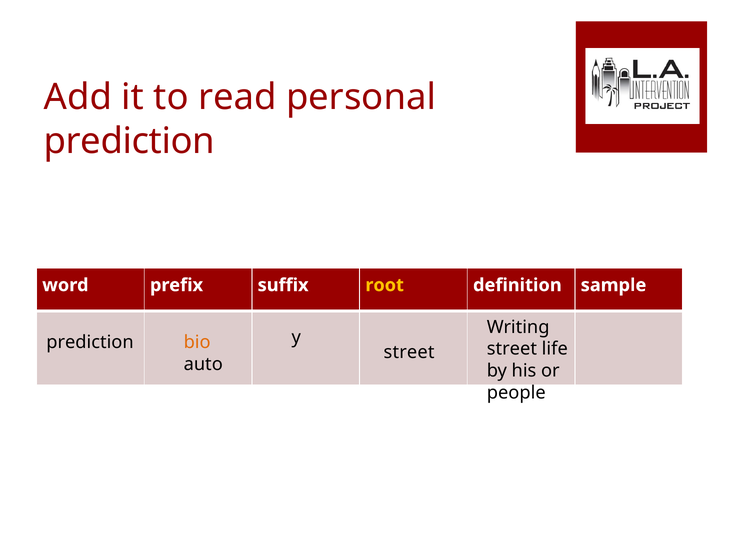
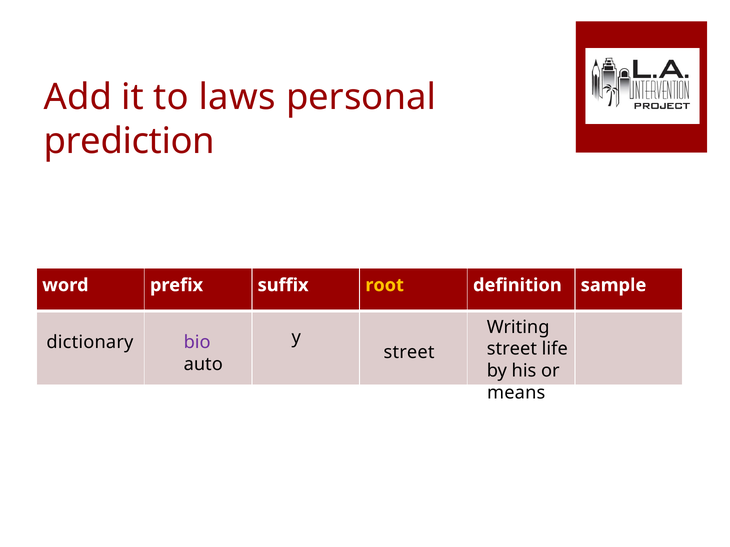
read: read -> laws (237, 97)
prediction: prediction -> dictionary (90, 343)
bio colour: orange -> purple (197, 343)
people: people -> means (516, 393)
